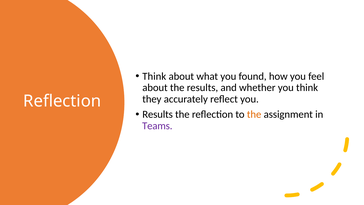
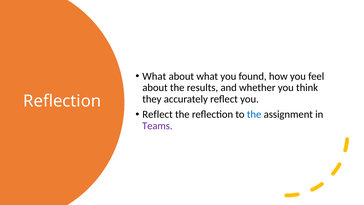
Think: Think -> What (154, 76)
Results: Results -> Reflect (158, 114)
the colour: orange -> blue (254, 114)
